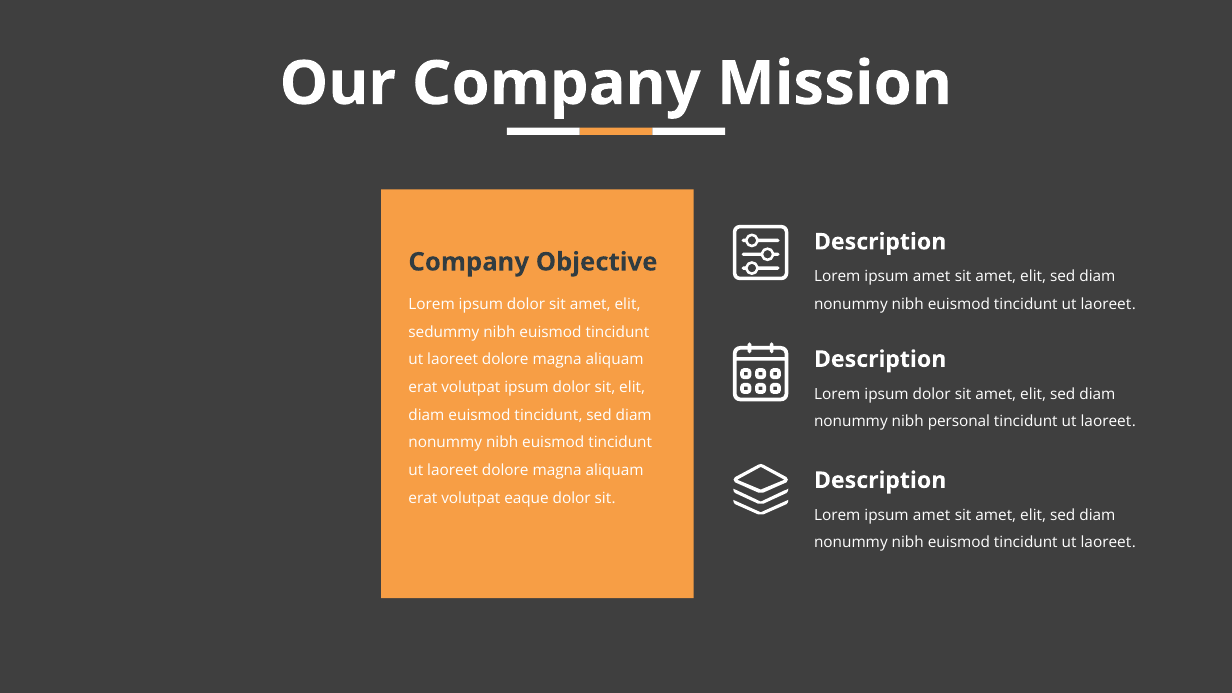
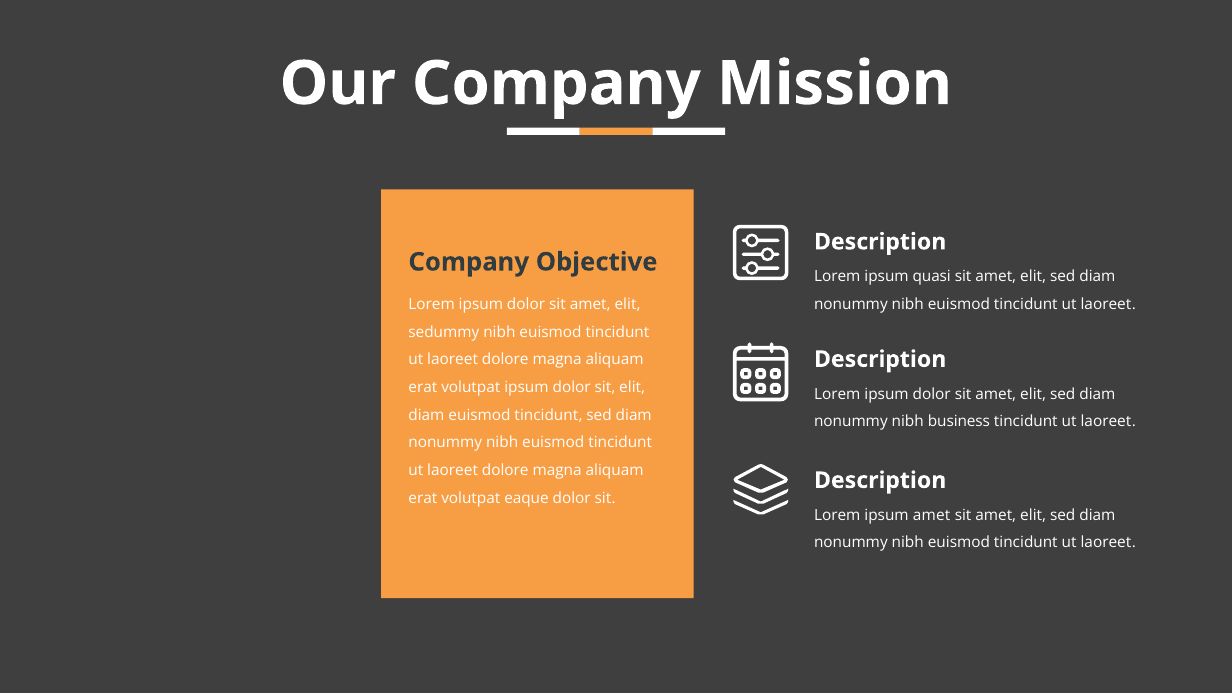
amet: amet -> quasi (932, 277)
personal: personal -> business (959, 422)
